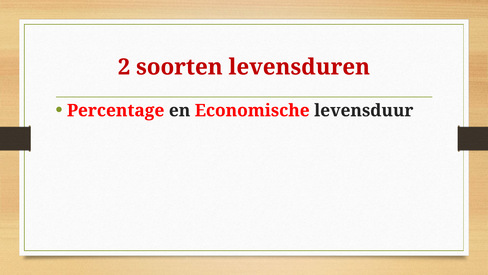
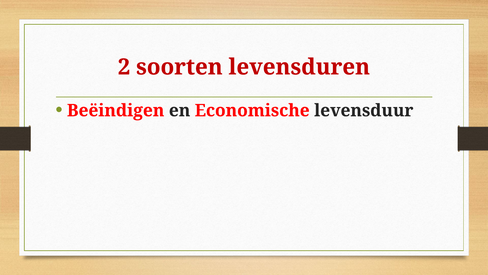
Percentage: Percentage -> Beëindigen (116, 110)
